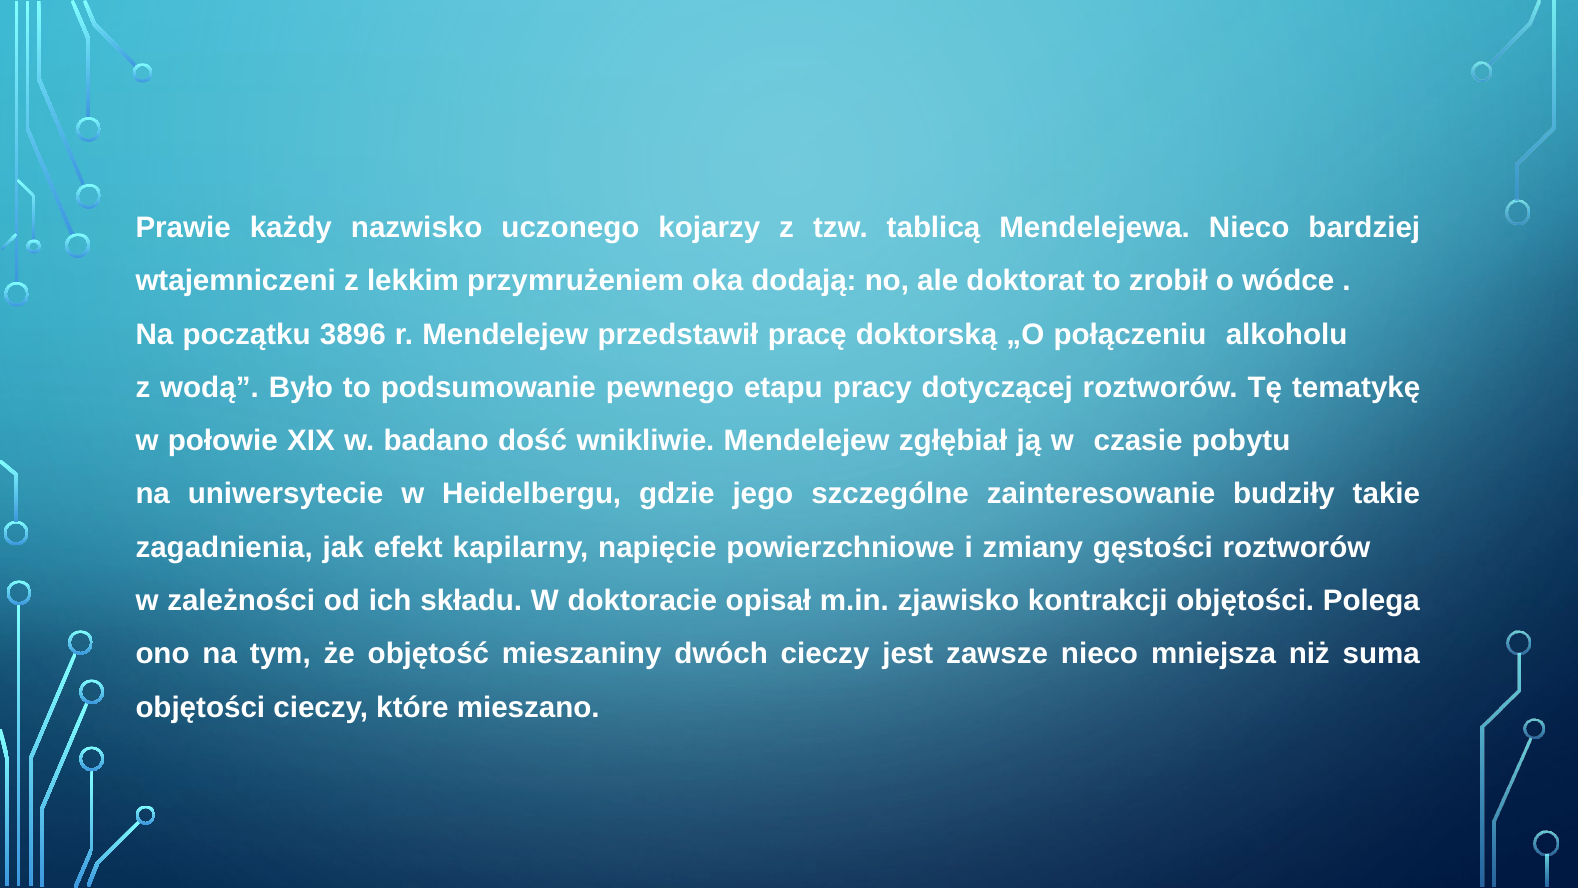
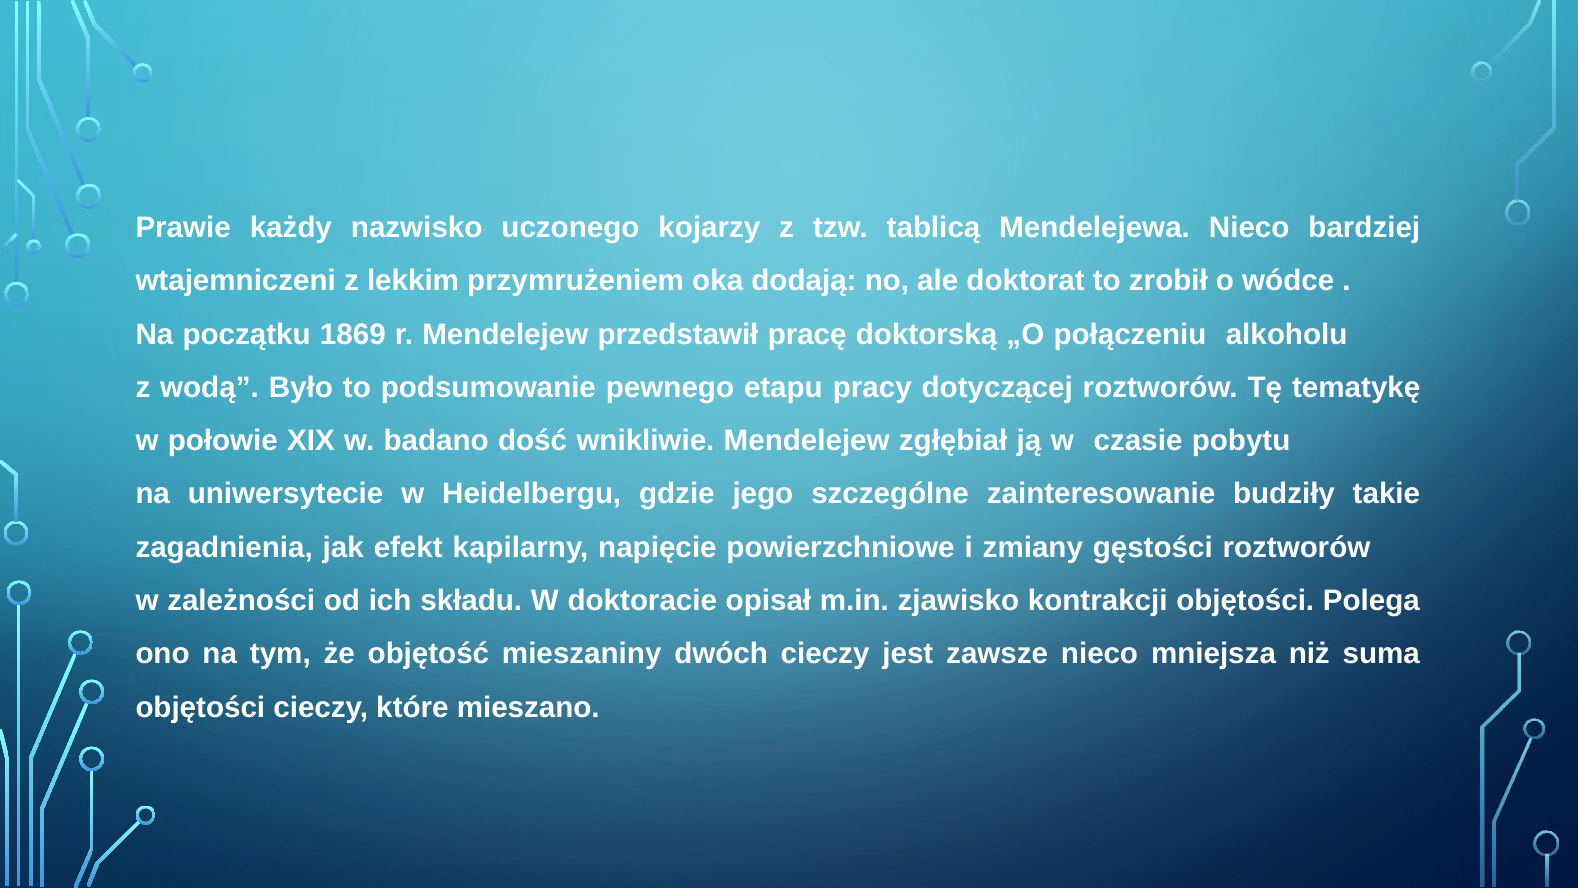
3896: 3896 -> 1869 (353, 334)
